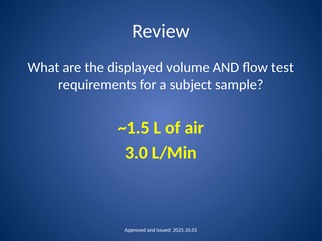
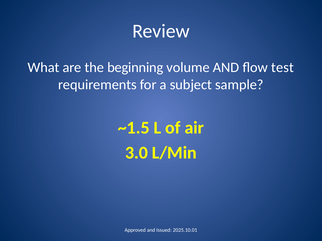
displayed: displayed -> beginning (135, 68)
